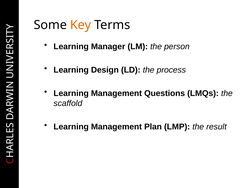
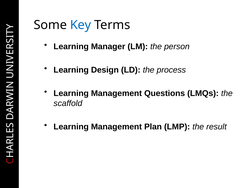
Key colour: orange -> blue (81, 25)
